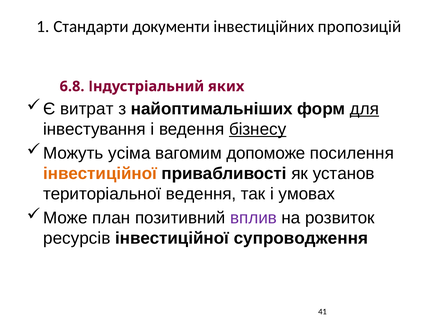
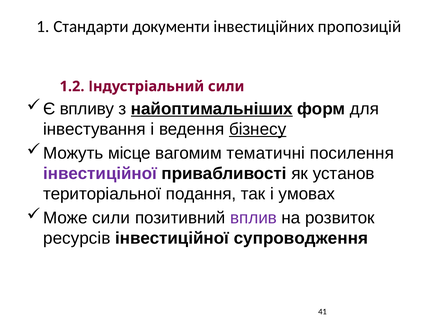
6.8: 6.8 -> 1.2 (72, 87)
Індустріальний яких: яких -> сили (226, 87)
витрат: витрат -> впливу (87, 109)
найоптимальніших underline: none -> present (212, 109)
для underline: present -> none (364, 109)
усіма: усіма -> місце (129, 153)
допоможе: допоможе -> тематичні (266, 153)
інвестиційної colour: orange -> purple (100, 174)
територіальної ведення: ведення -> подання (201, 194)
план: план -> сили (111, 218)
